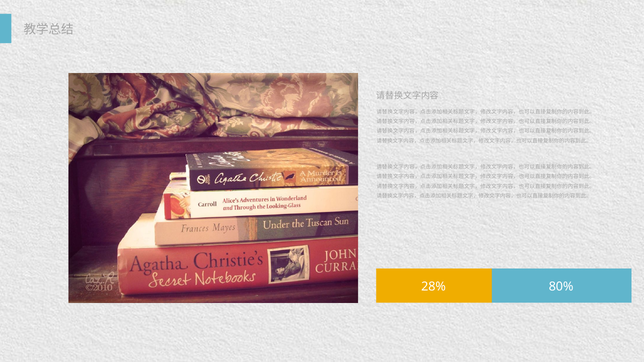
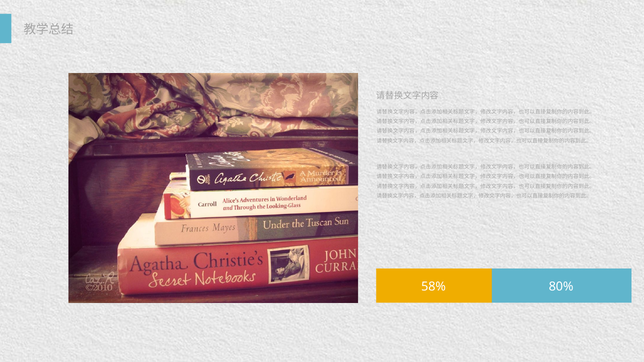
28%: 28% -> 58% (434, 287)
